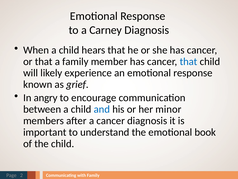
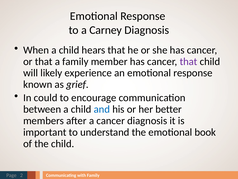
that colour: blue -> purple (188, 61)
angry: angry -> could (46, 98)
minor: minor -> better (169, 109)
